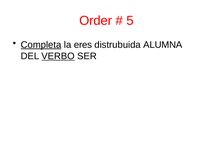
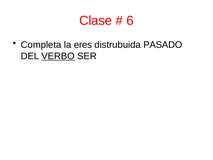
Order: Order -> Clase (96, 21)
5: 5 -> 6 (130, 21)
Completa underline: present -> none (41, 45)
ALUMNA: ALUMNA -> PASADO (163, 45)
